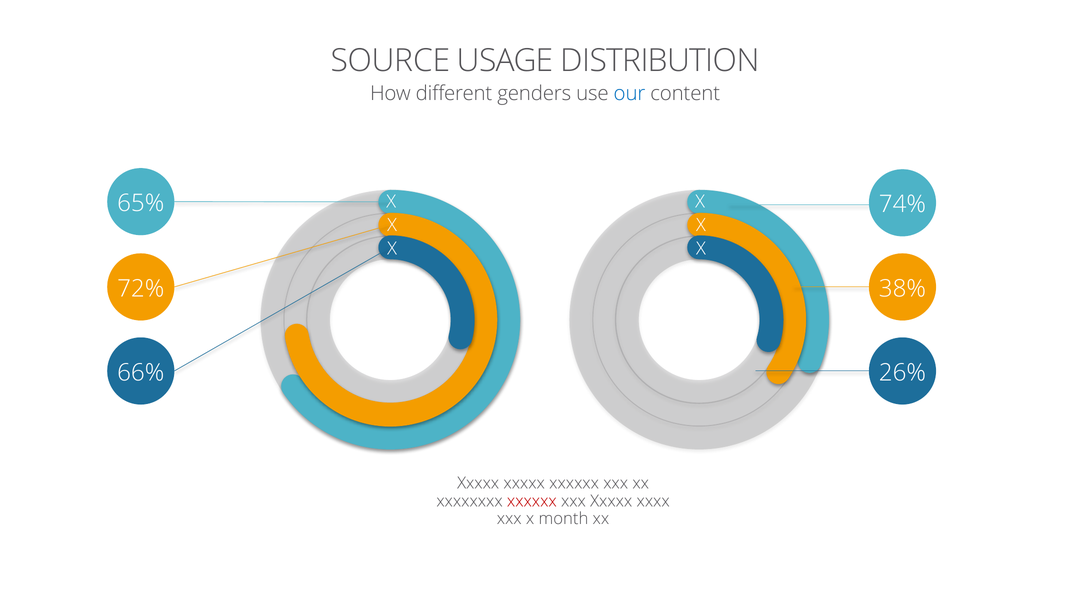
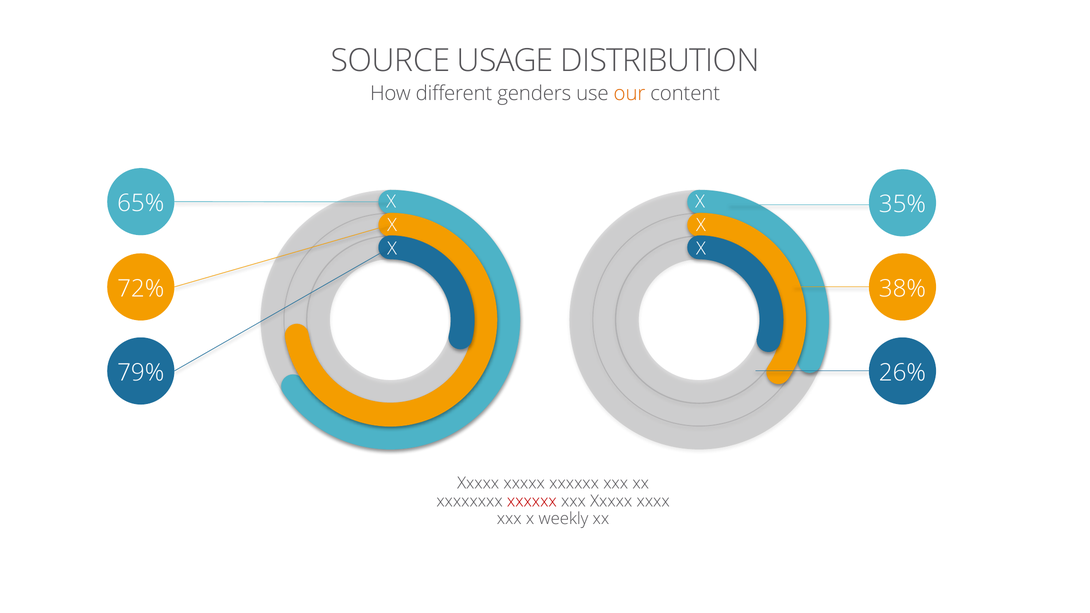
our colour: blue -> orange (630, 94)
74%: 74% -> 35% (902, 205)
66%: 66% -> 79% (141, 373)
month: month -> weekly (563, 519)
